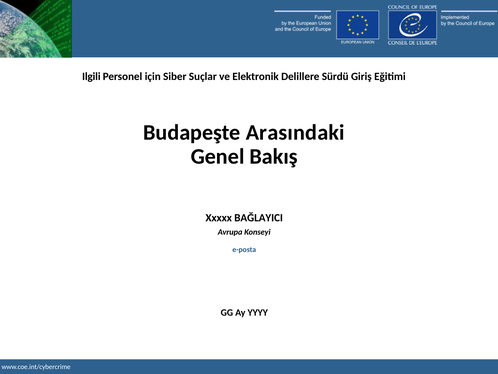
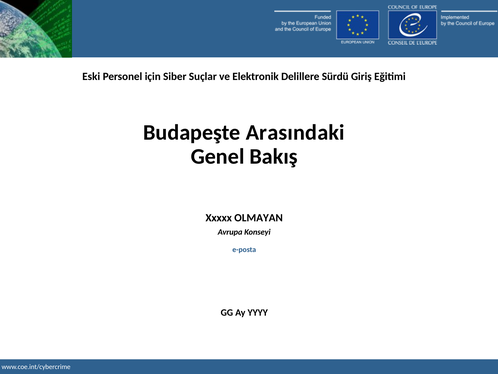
Ilgili: Ilgili -> Eski (91, 77)
BAĞLAYICI: BAĞLAYICI -> OLMAYAN (259, 218)
